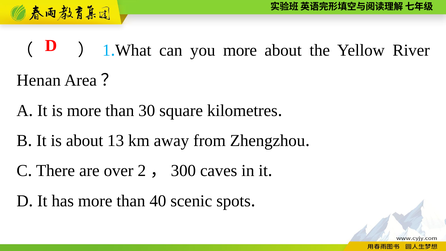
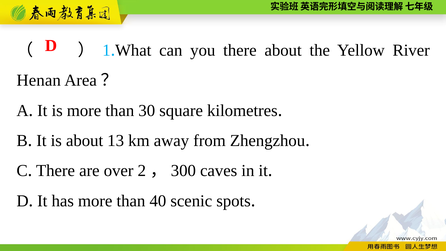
you more: more -> there (240, 50)
